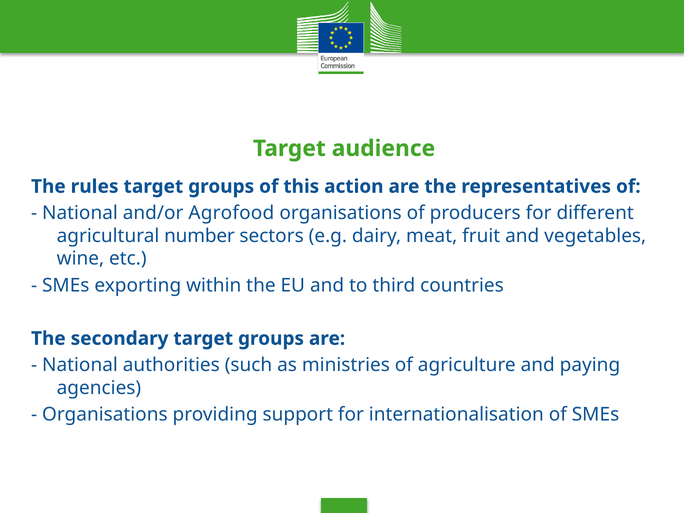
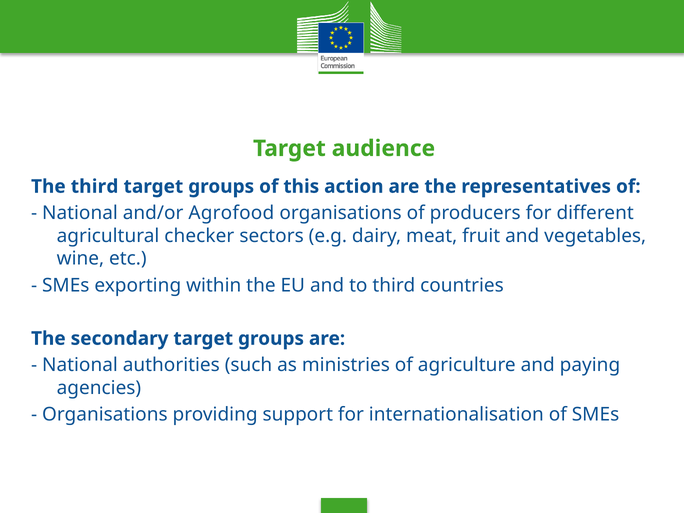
The rules: rules -> third (95, 186)
number: number -> checker (199, 236)
